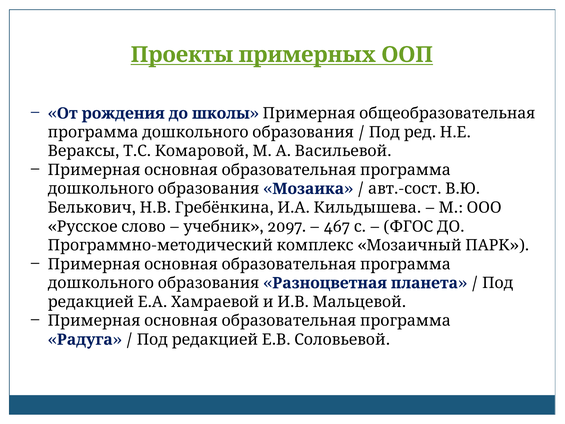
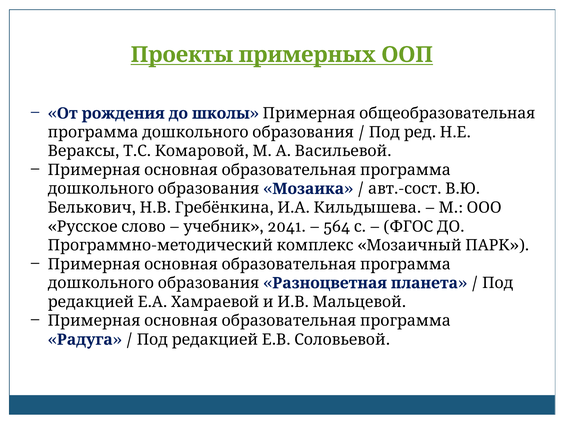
2097: 2097 -> 2041 (287, 226)
467: 467 -> 564 (337, 226)
